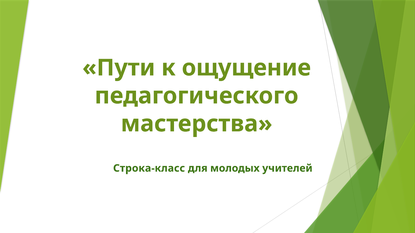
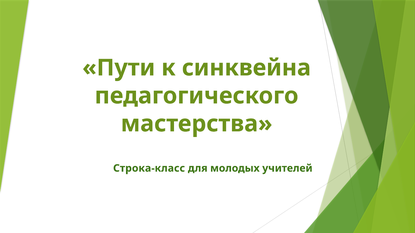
ощущение: ощущение -> cинквейна (246, 68)
